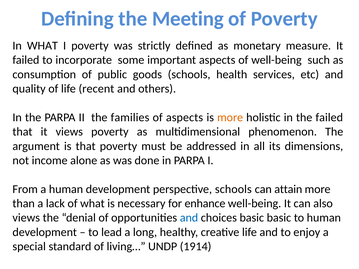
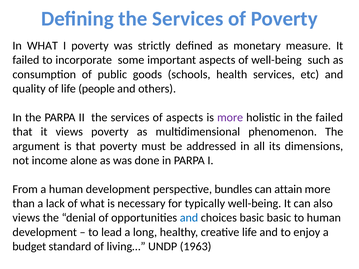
Defining the Meeting: Meeting -> Services (188, 19)
recent: recent -> people (97, 89)
II the families: families -> services (130, 117)
more colour: orange -> purple (230, 117)
perspective schools: schools -> bundles (233, 189)
enhance: enhance -> typically (205, 204)
special: special -> budget (29, 247)
1914: 1914 -> 1963 (196, 247)
